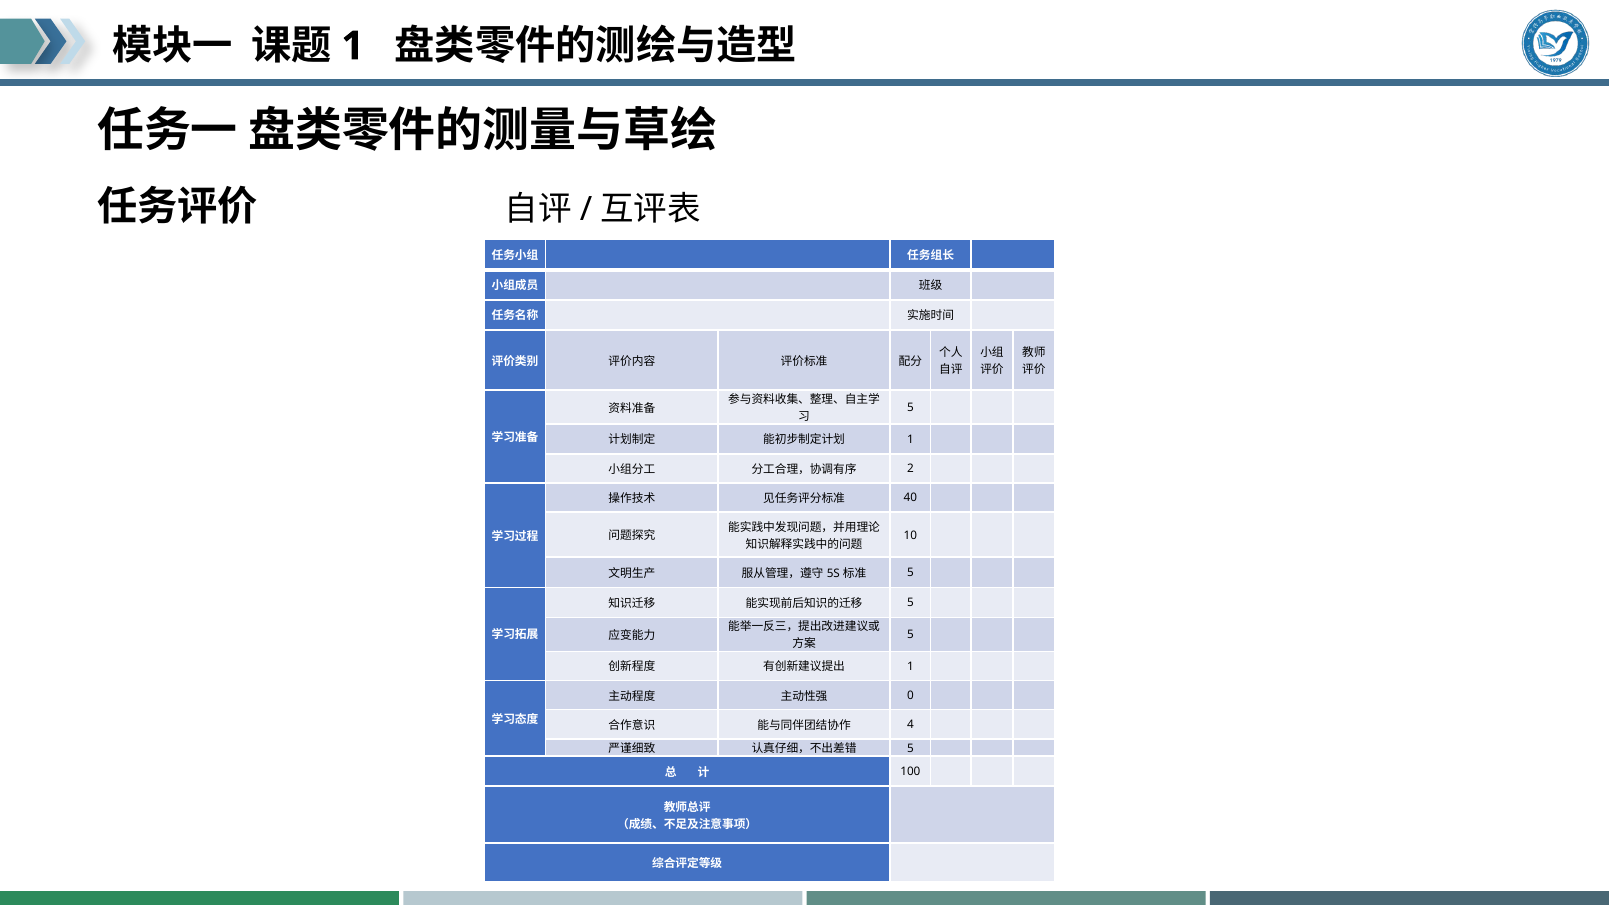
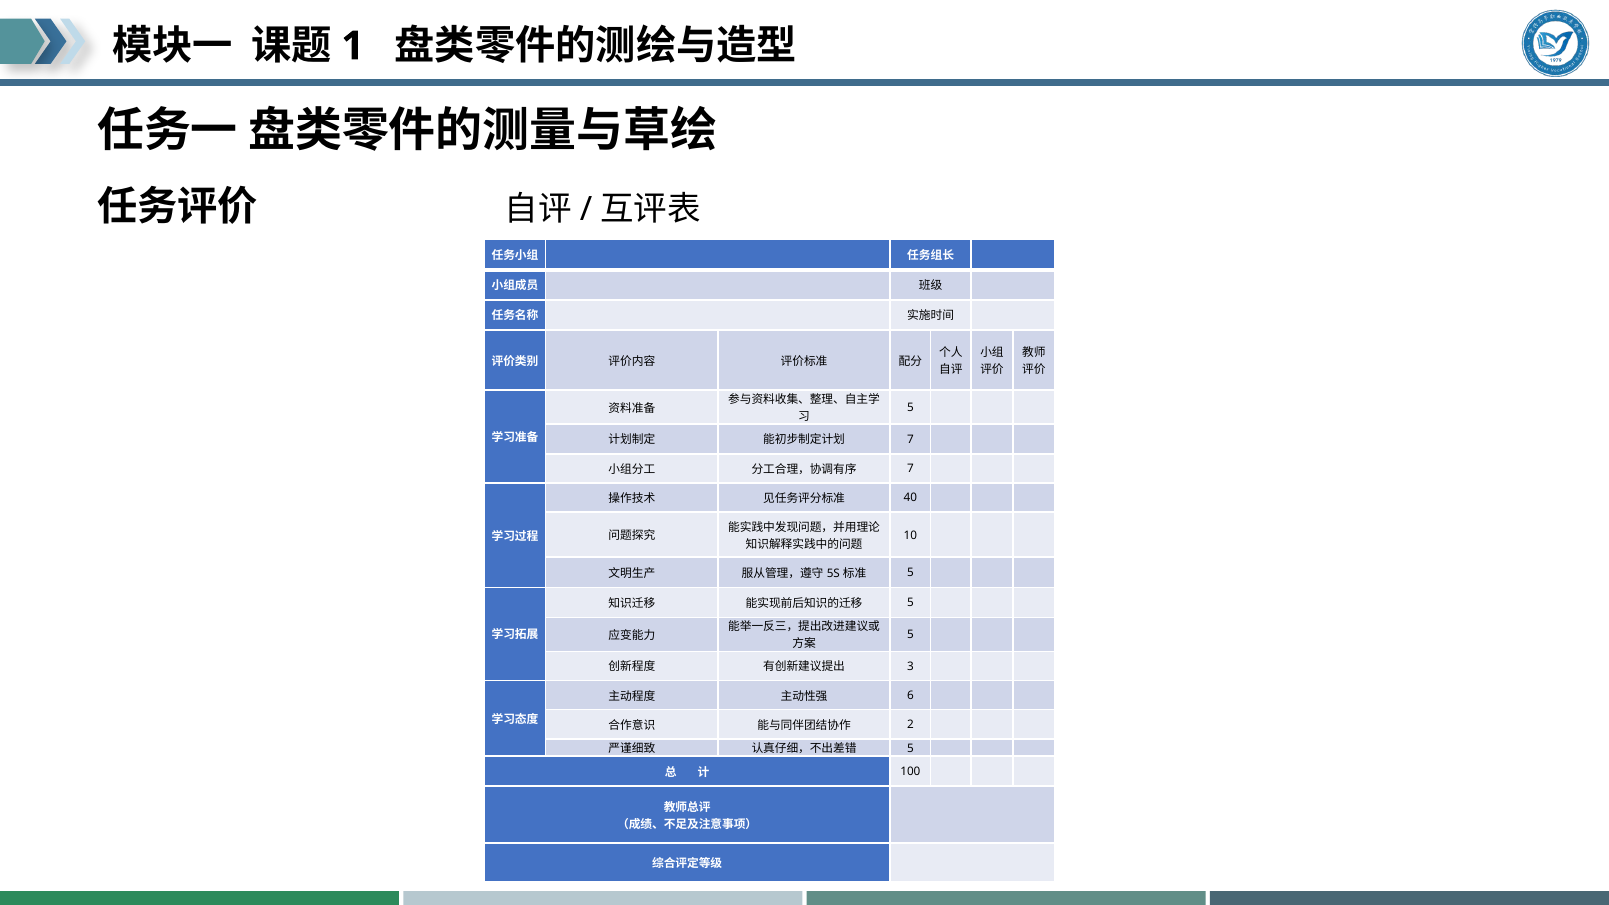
1: 1 -> 7 (910, 440)
2: 2 -> 7 (910, 469)
1: 1 -> 3 (910, 666)
0: 0 -> 6 (910, 696)
4: 4 -> 2 (910, 725)
